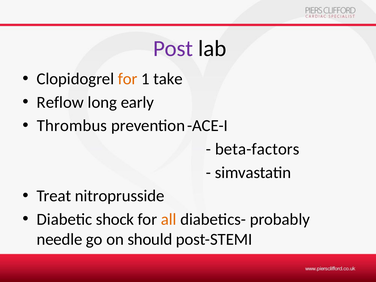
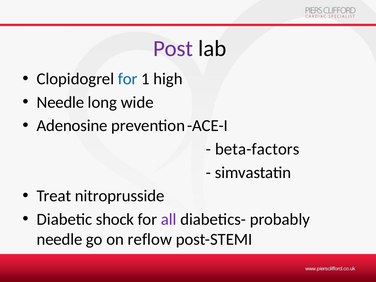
for colour: orange -> blue (128, 79)
take: take -> high (168, 79)
Reflow: Reflow -> Needle (60, 102)
early: early -> wide (137, 102)
Thrombus: Thrombus -> Adenosine (72, 126)
all colour: orange -> purple (169, 219)
should: should -> reflow (150, 239)
